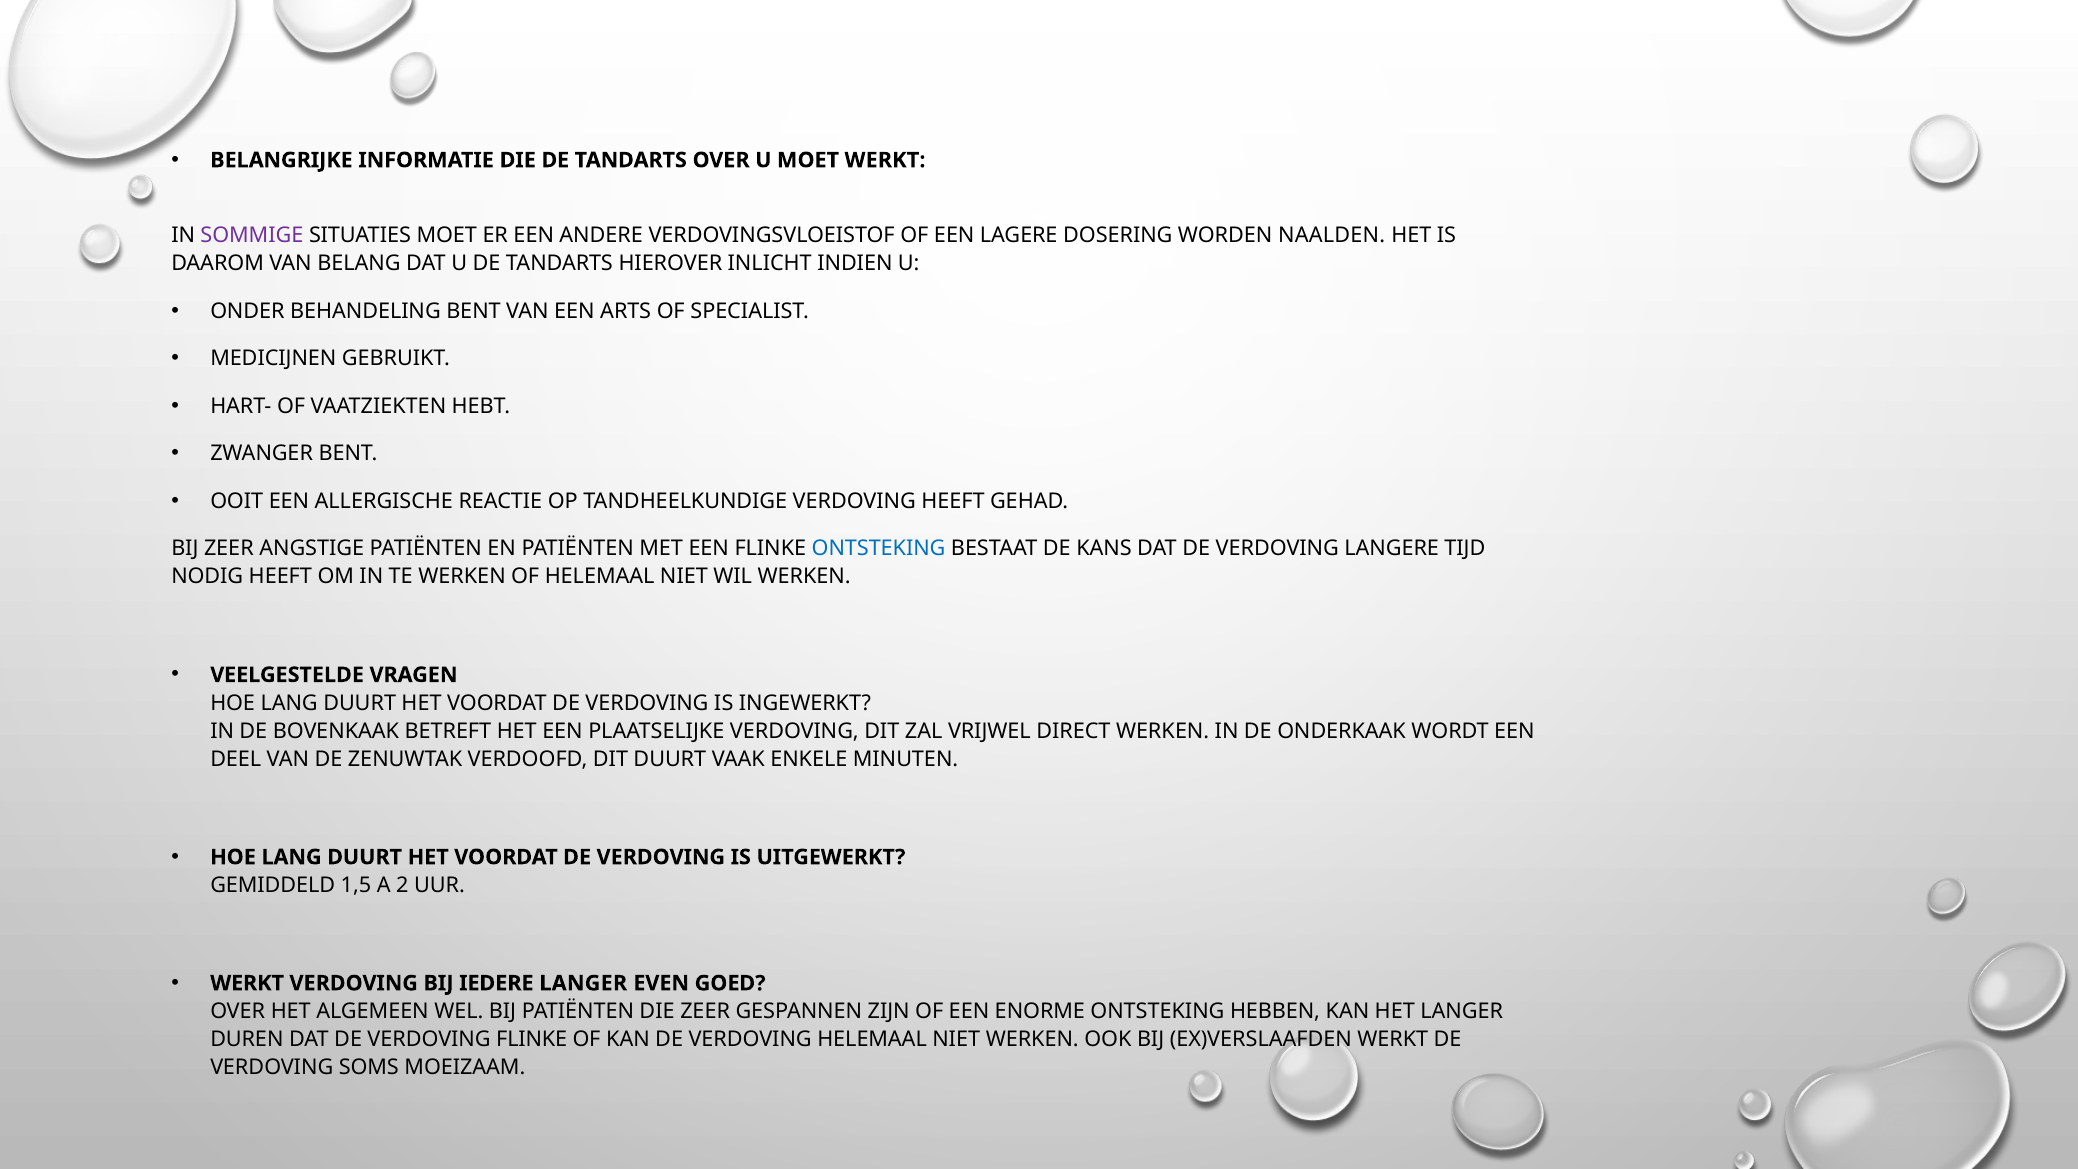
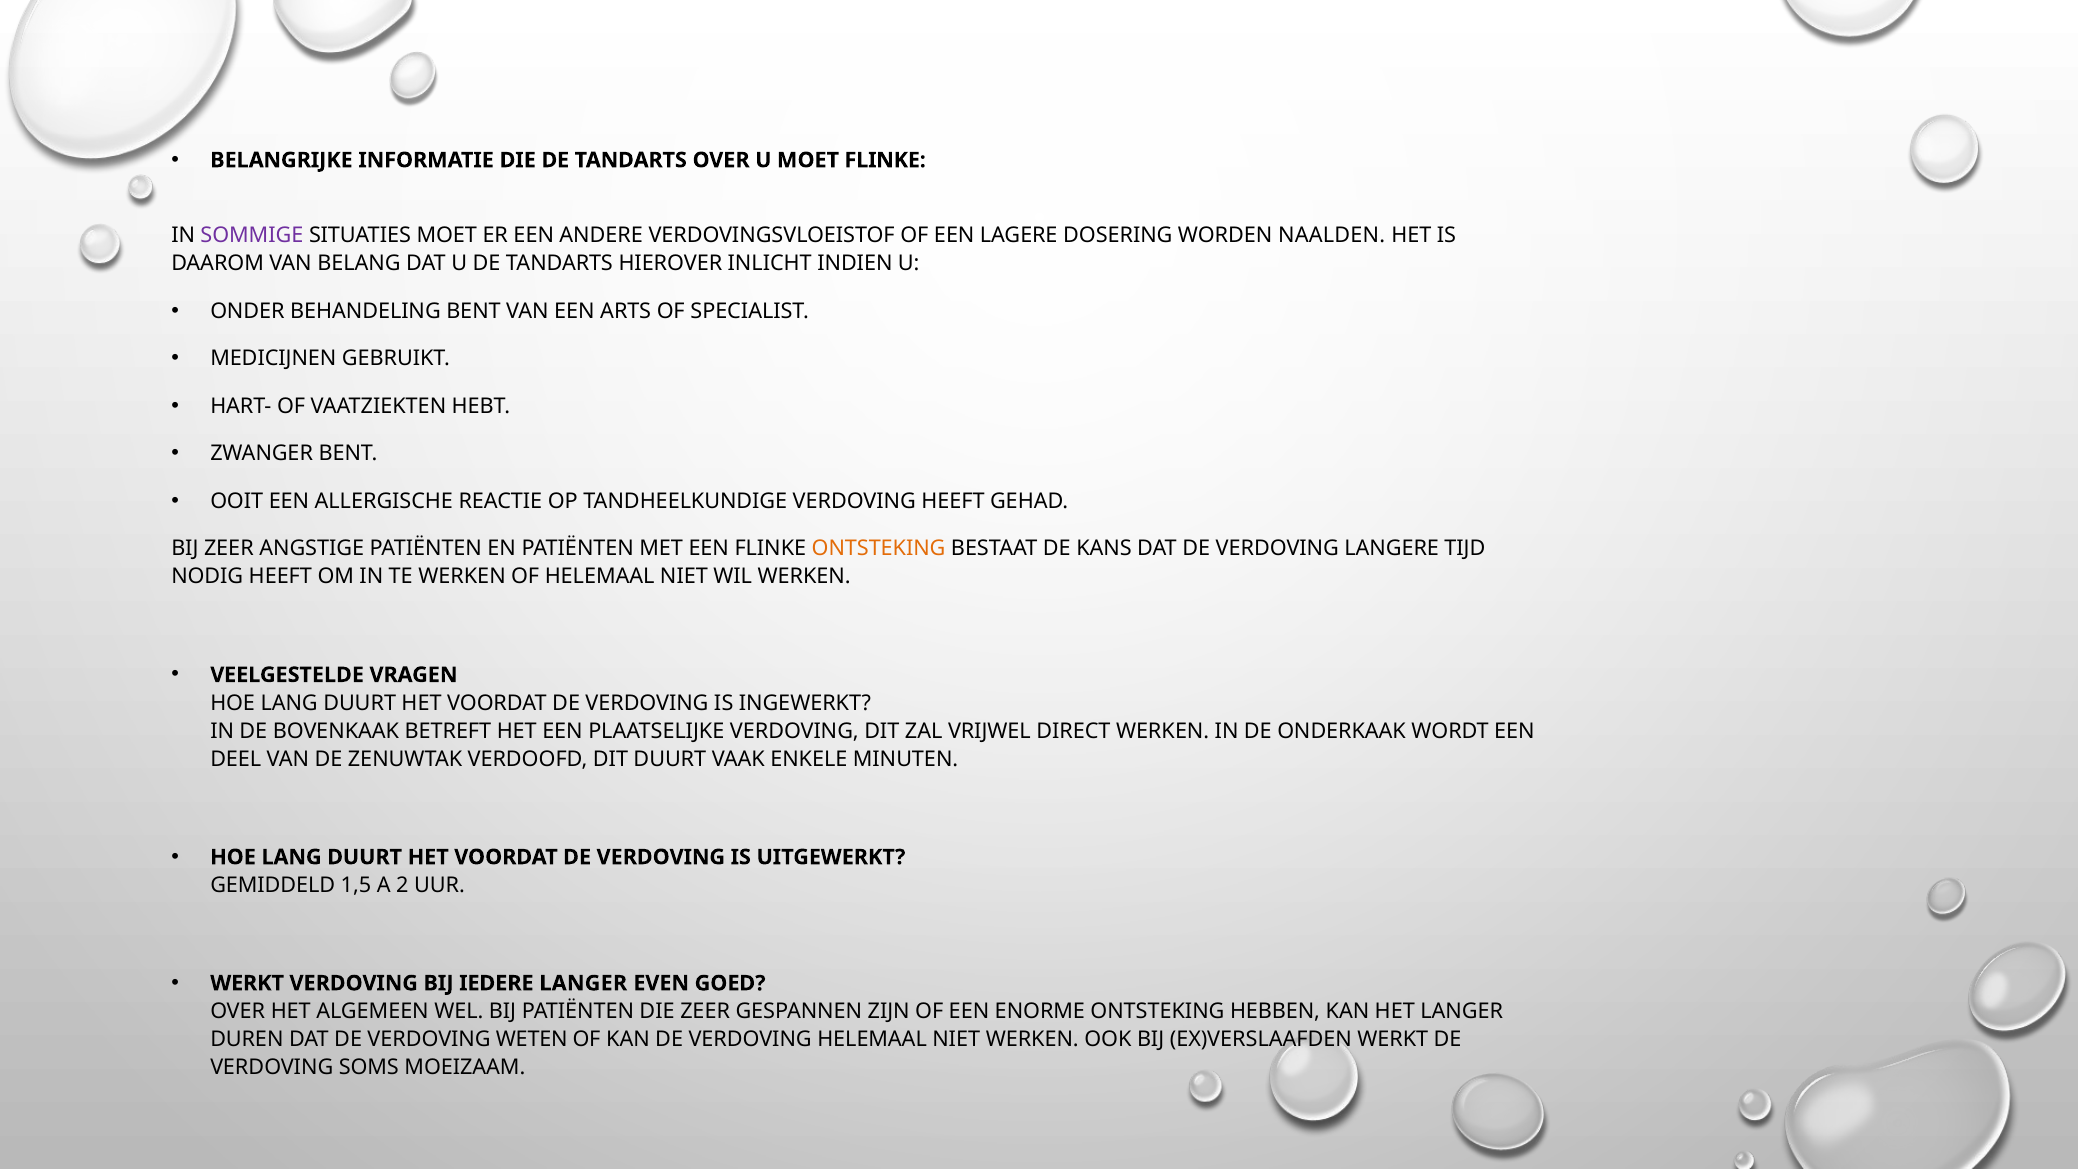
MOET WERKT: WERKT -> FLINKE (885, 160)
ONTSTEKING colour: blue -> orange (879, 549)
VERDOVING FLINKE: FLINKE -> WETEN (532, 1039)
